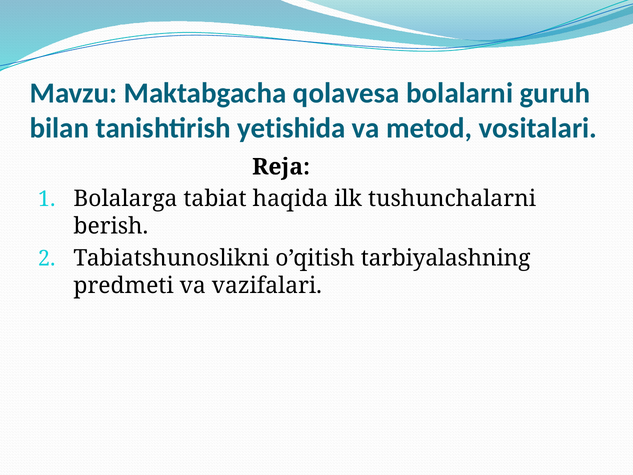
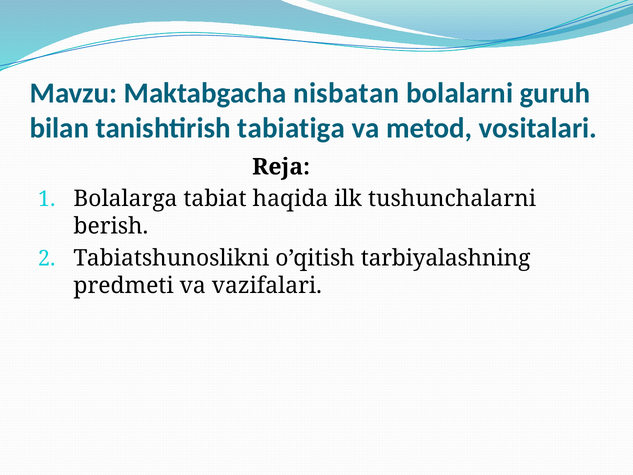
qolavesa: qolavesa -> nisbatan (346, 93)
yetishida: yetishida -> tabiatiga (291, 128)
